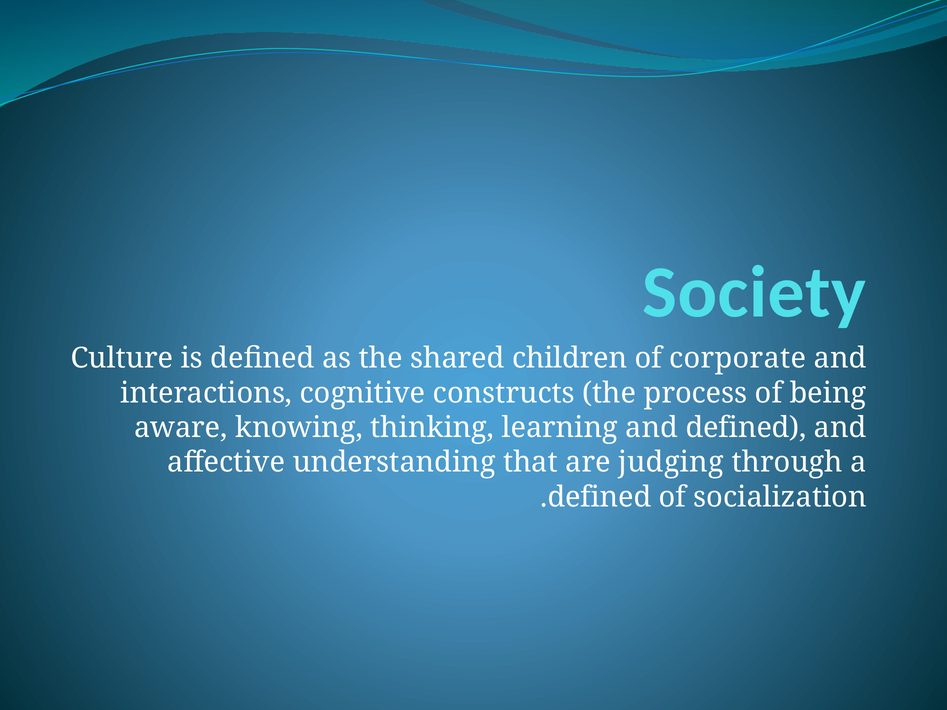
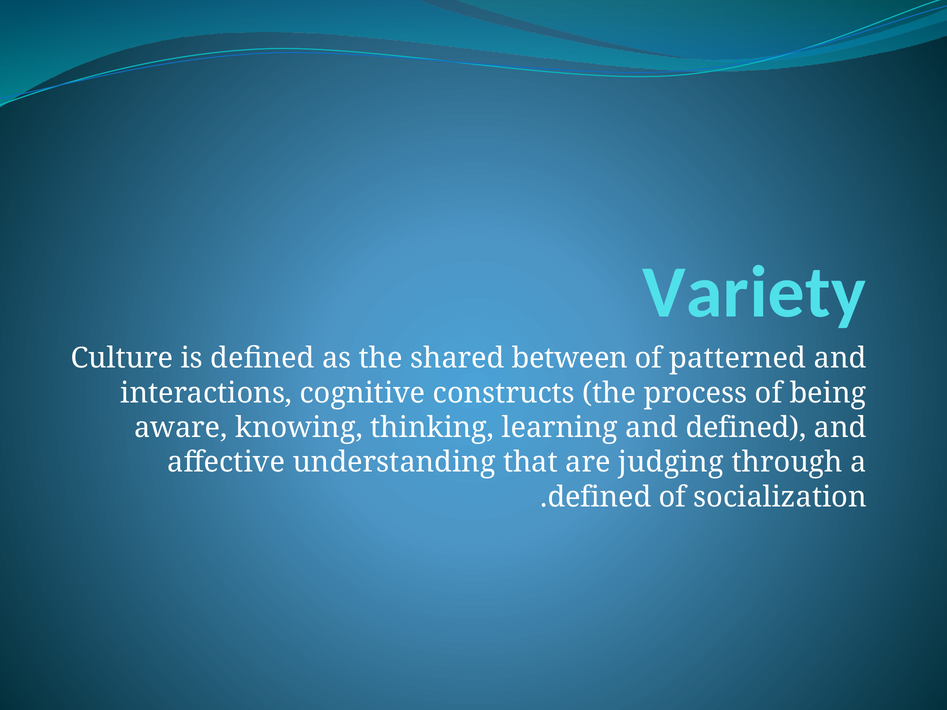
Society: Society -> Variety (754, 292)
children: children -> between (570, 358)
corporate: corporate -> patterned (738, 358)
